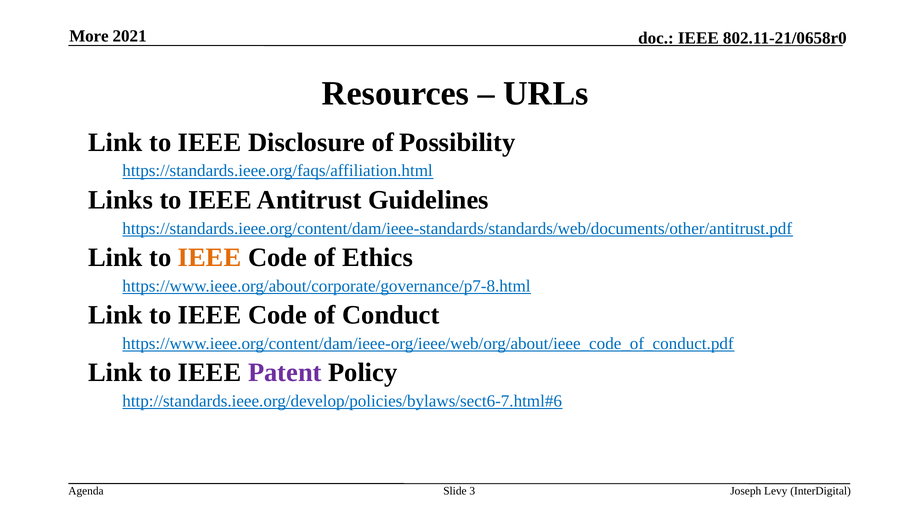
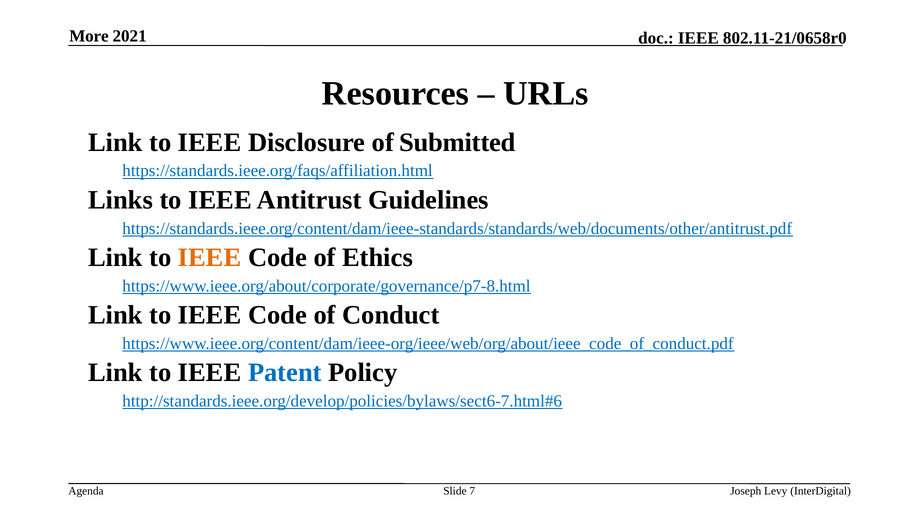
Possibility: Possibility -> Submitted (457, 143)
Patent colour: purple -> blue (285, 373)
3: 3 -> 7 (472, 491)
